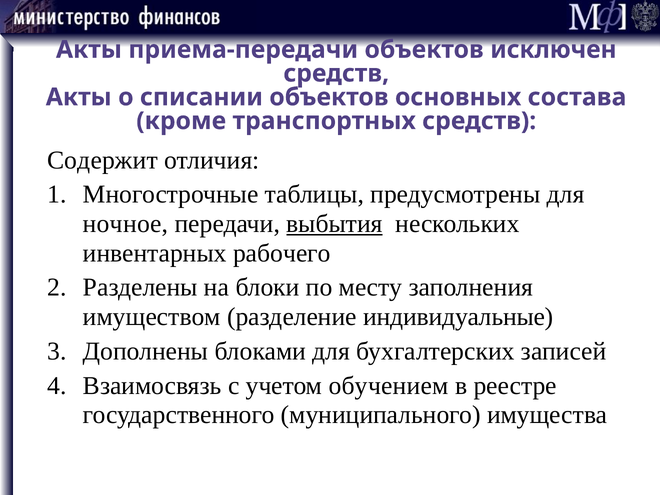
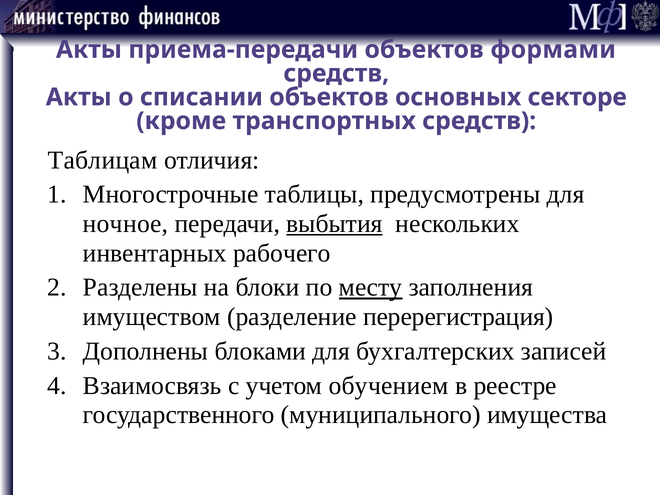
исключен: исключен -> формами (553, 50)
состава: состава -> секторе (577, 97)
Содержит: Содержит -> Таблицам (102, 160)
месту underline: none -> present (371, 287)
индивидуальные: индивидуальные -> перерегистрация (458, 317)
